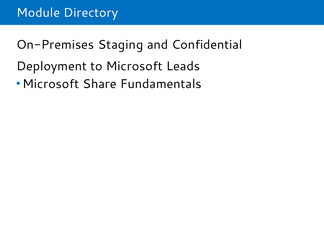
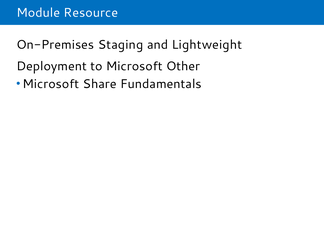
Directory: Directory -> Resource (91, 13)
Confidential: Confidential -> Lightweight (207, 45)
Leads: Leads -> Other (183, 66)
